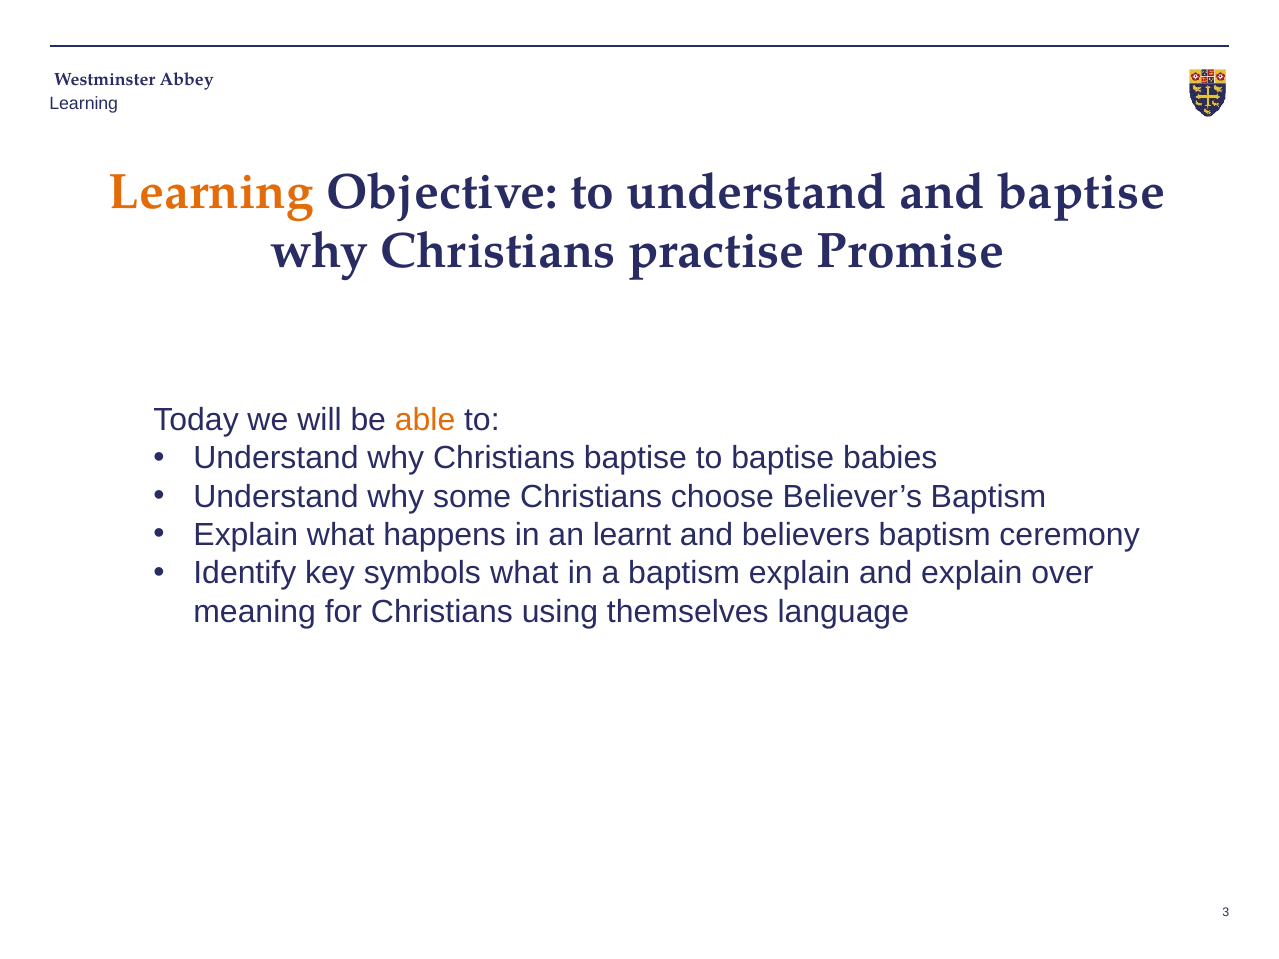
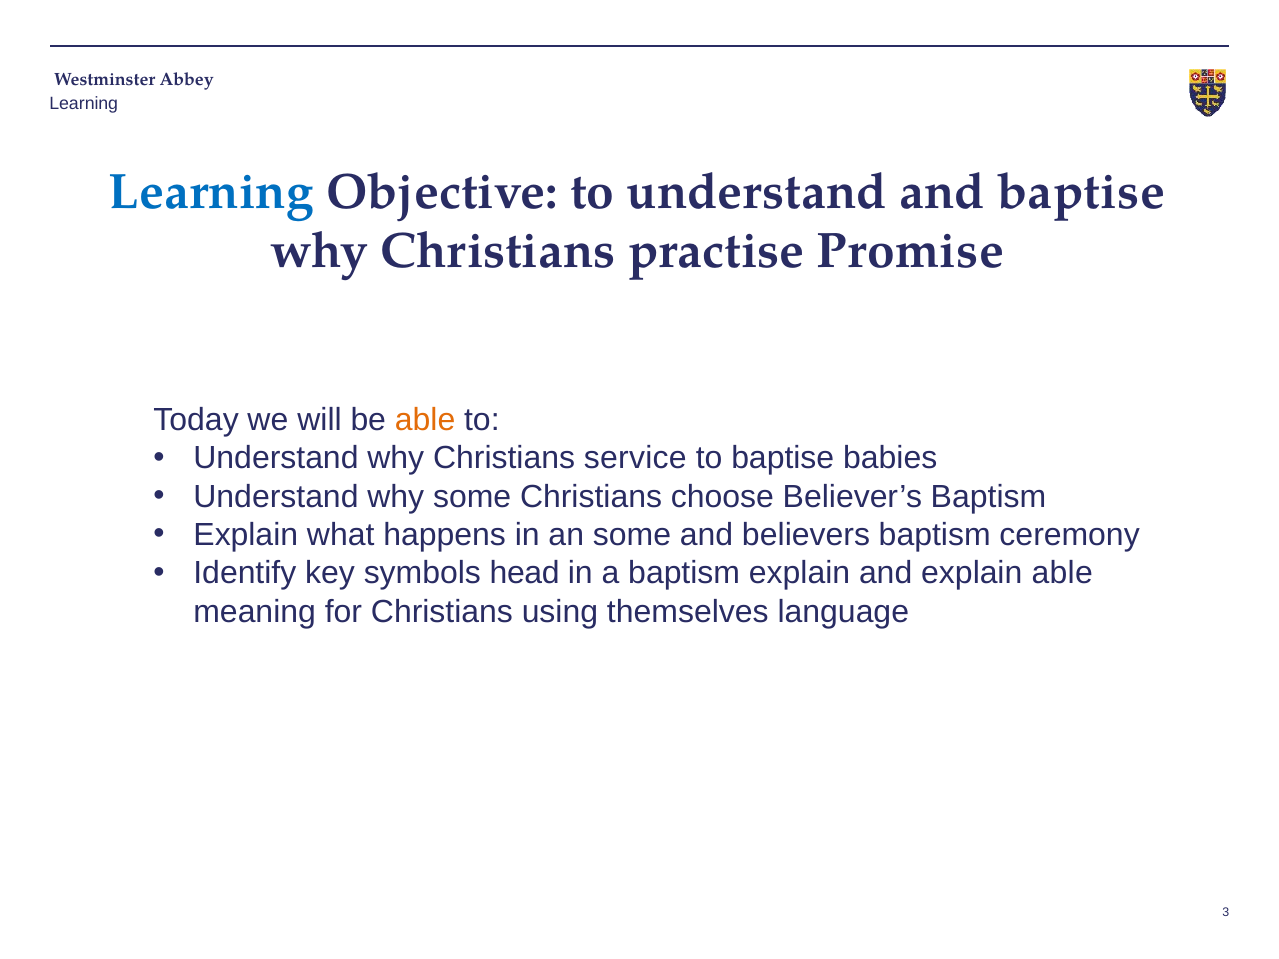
Learning colour: orange -> blue (211, 192)
Christians baptise: baptise -> service (635, 458)
an learnt: learnt -> some (632, 535)
symbols what: what -> head (525, 574)
explain over: over -> able (1062, 574)
